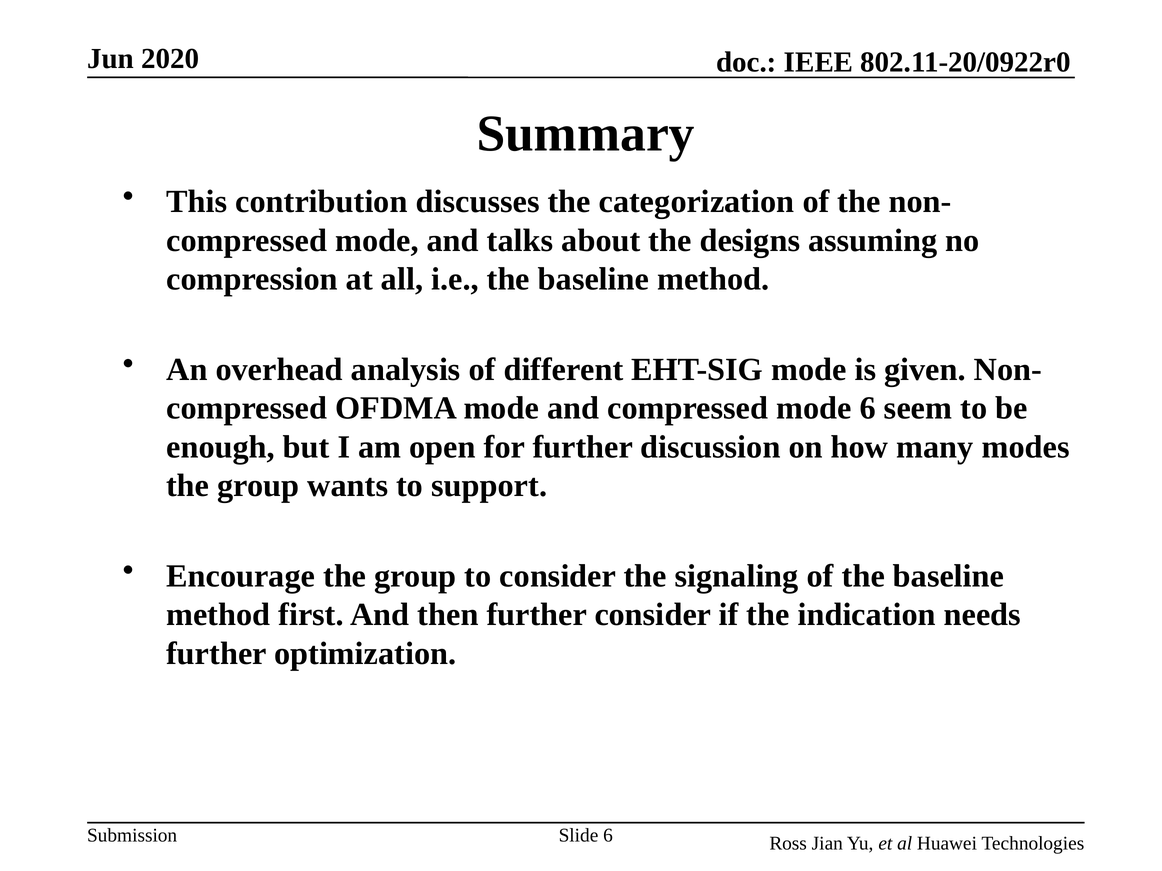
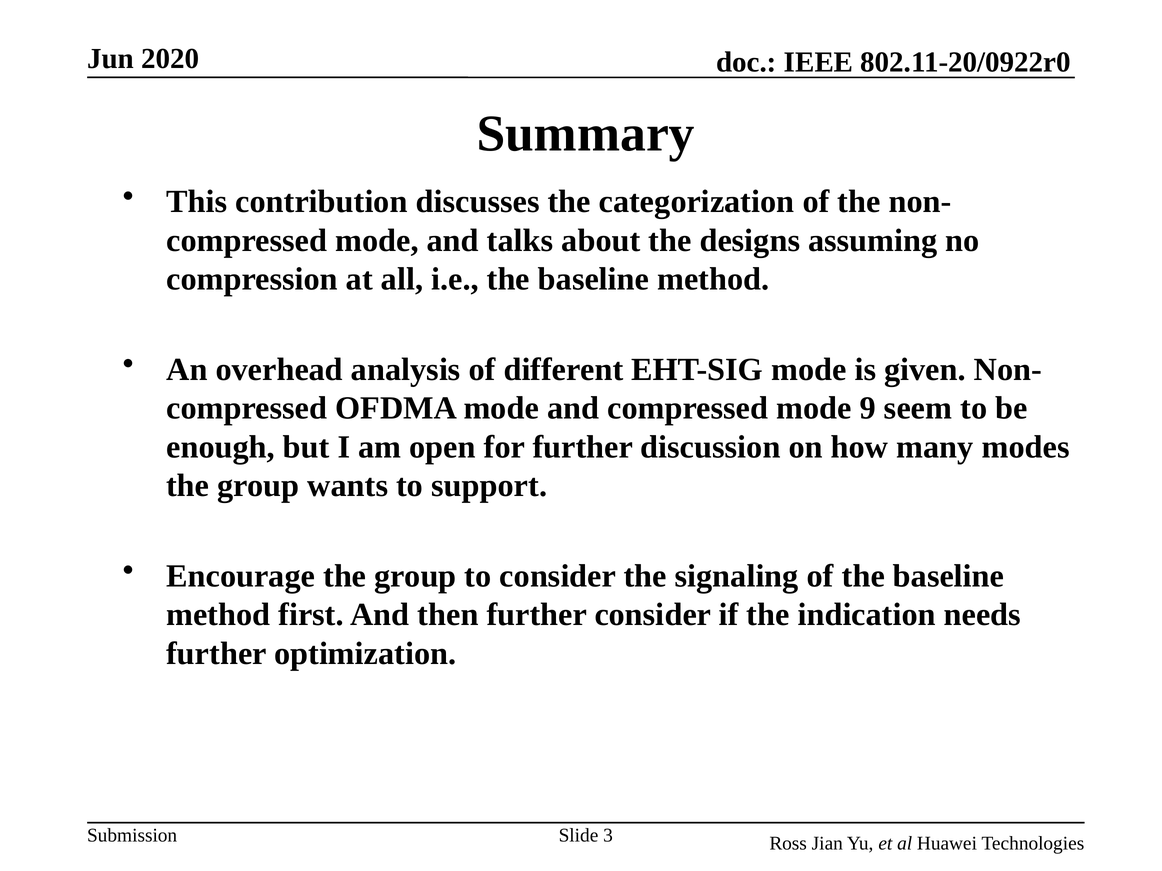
mode 6: 6 -> 9 (868, 408)
Slide 6: 6 -> 3 (608, 836)
